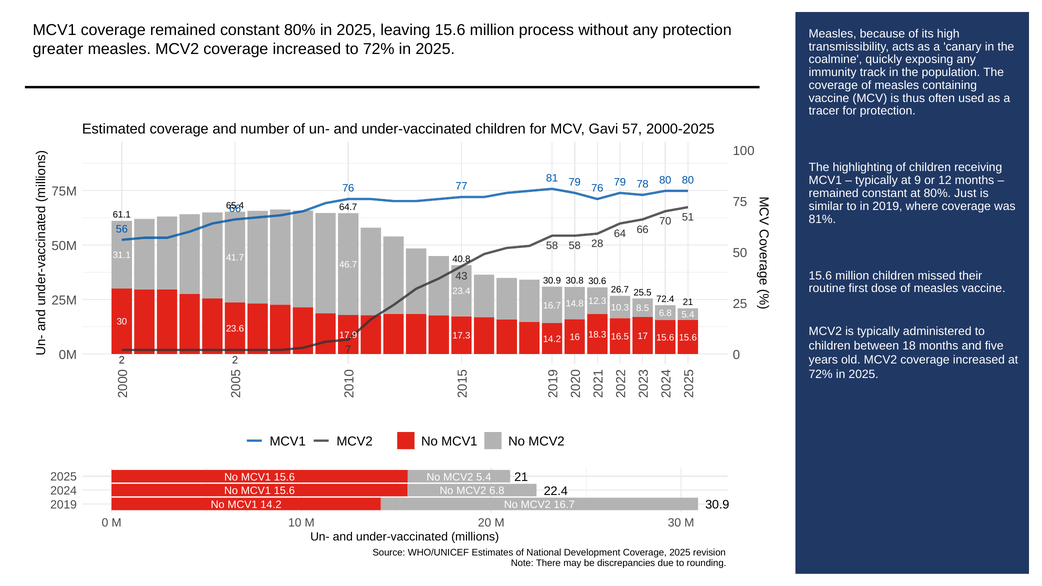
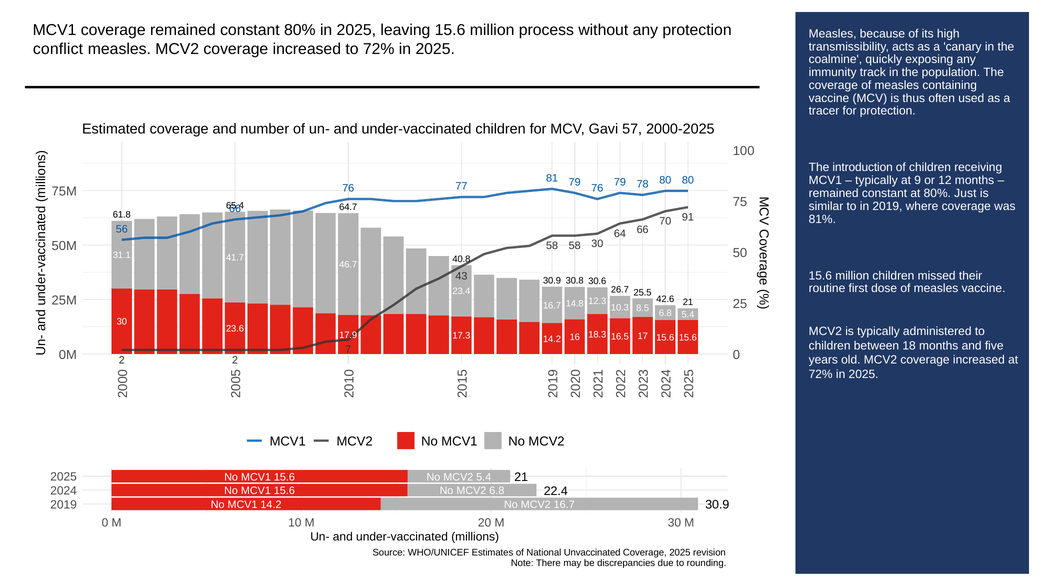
greater: greater -> conflict (58, 49)
highlighting: highlighting -> introduction (863, 168)
61.1: 61.1 -> 61.8 (122, 215)
51: 51 -> 91 (688, 217)
58 28: 28 -> 30 (597, 244)
72.4: 72.4 -> 42.6 (665, 299)
Development: Development -> Unvaccinated (592, 553)
